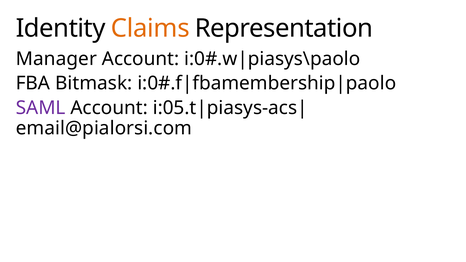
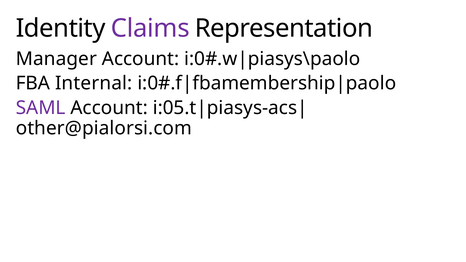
Claims colour: orange -> purple (150, 28)
Bitmask: Bitmask -> Internal (94, 83)
email@pialorsi.com: email@pialorsi.com -> other@pialorsi.com (104, 128)
